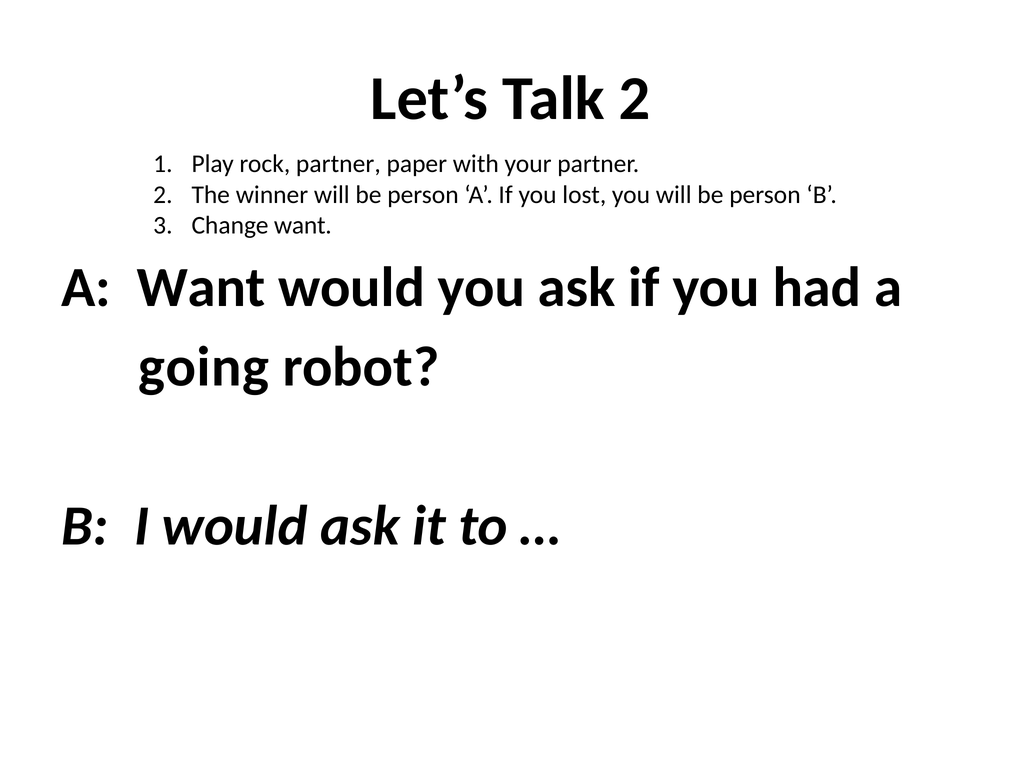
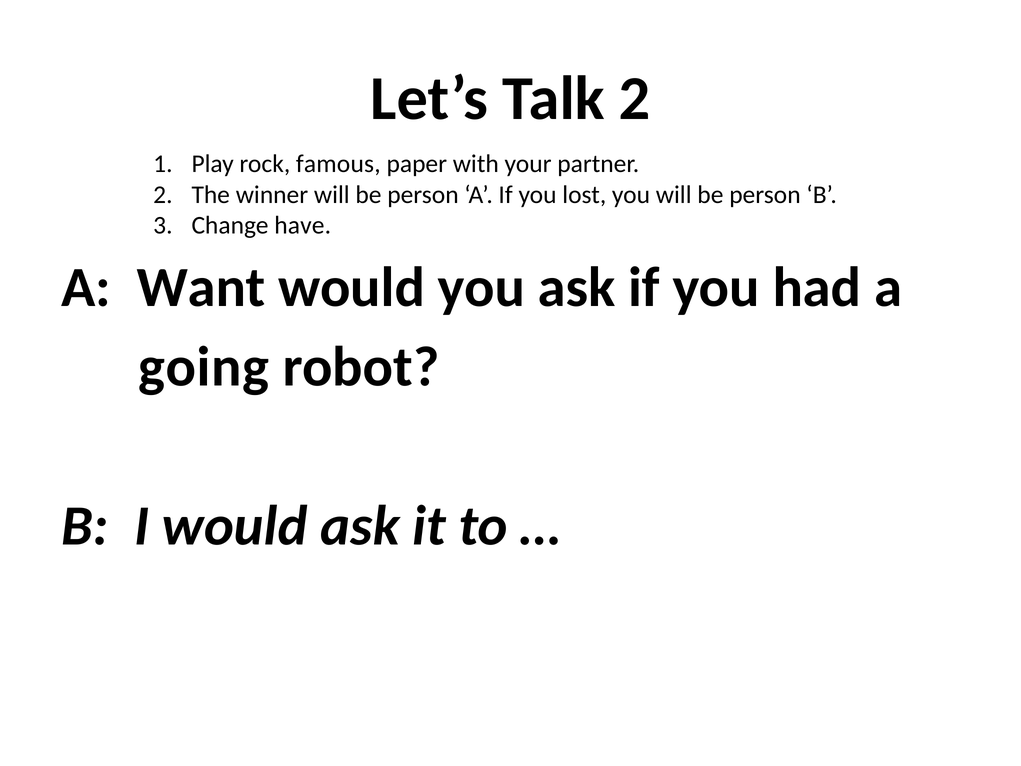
rock partner: partner -> famous (338, 164)
Change want: want -> have (303, 225)
